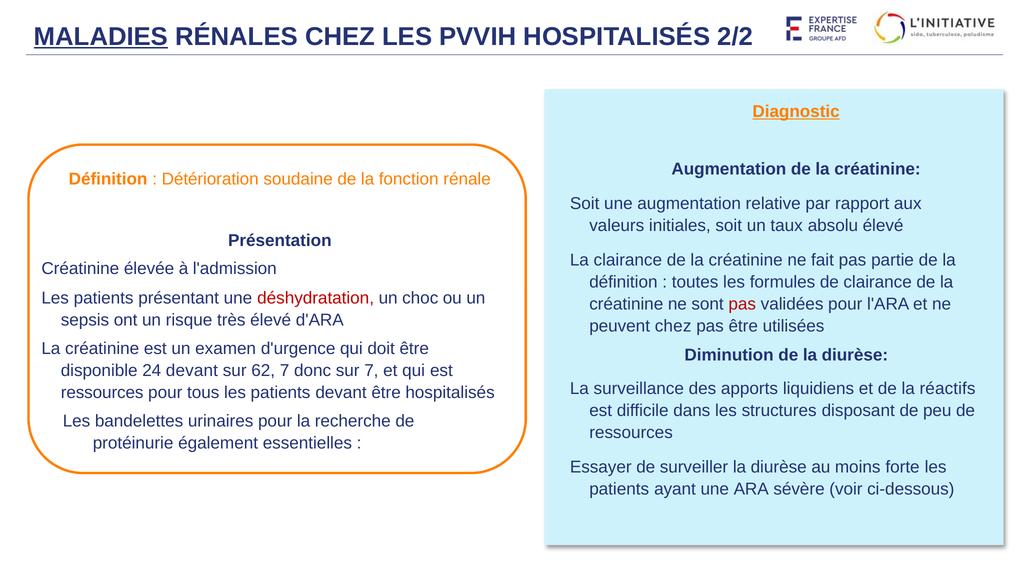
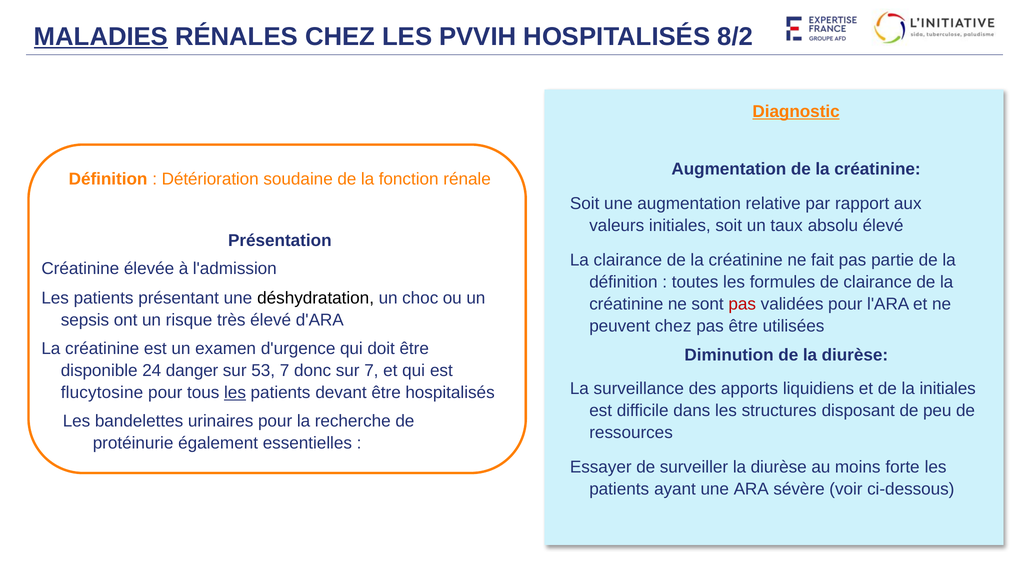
2/2: 2/2 -> 8/2 (735, 37)
déshydratation colour: red -> black (316, 298)
24 devant: devant -> danger (192, 371)
62: 62 -> 53 (263, 371)
la réactifs: réactifs -> initiales (948, 388)
ressources: ressources -> flucytosine (102, 393)
les underline: none -> present (235, 393)
